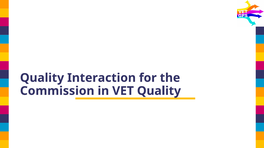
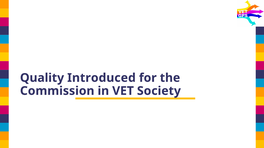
Interaction: Interaction -> Introduced (101, 78)
VET Quality: Quality -> Society (159, 91)
